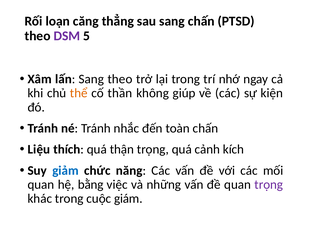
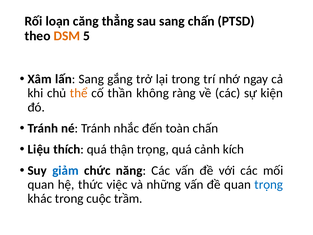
DSM colour: purple -> orange (67, 36)
Sang theo: theo -> gắng (120, 79)
giúp: giúp -> ràng (184, 93)
bằng: bằng -> thức (91, 184)
trọng colour: purple -> blue (269, 184)
giám: giám -> trầm (128, 198)
